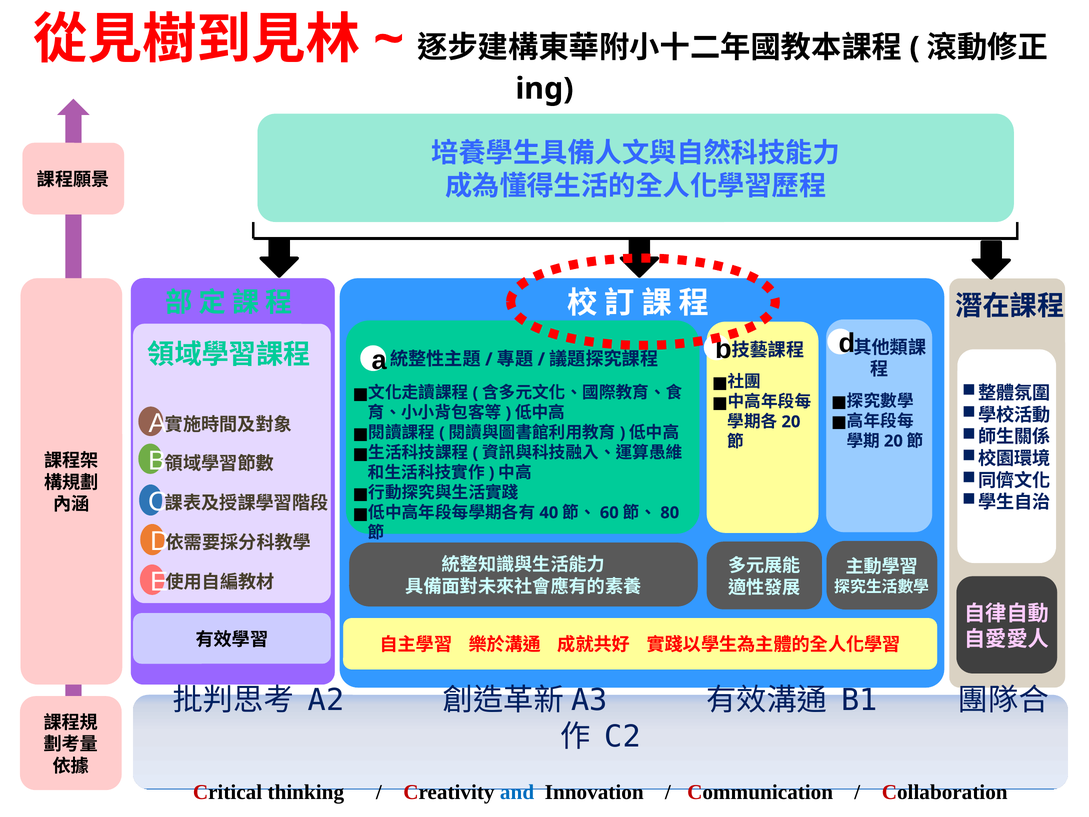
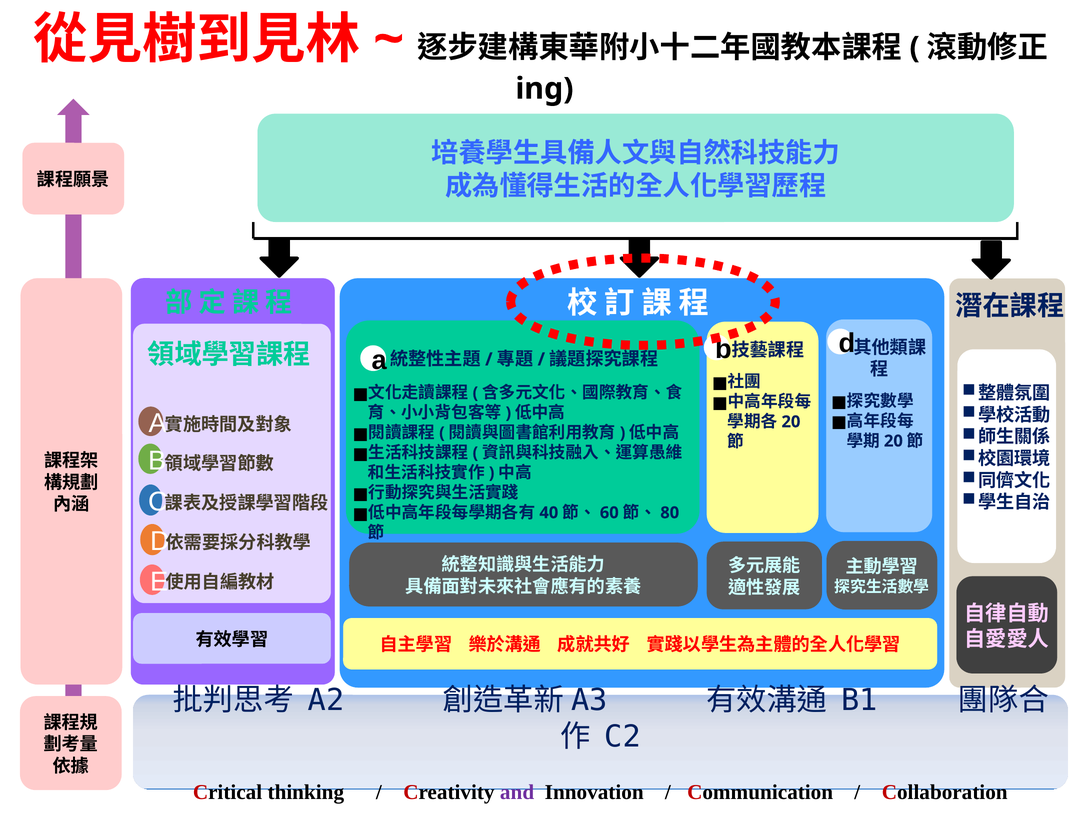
and colour: blue -> purple (517, 792)
